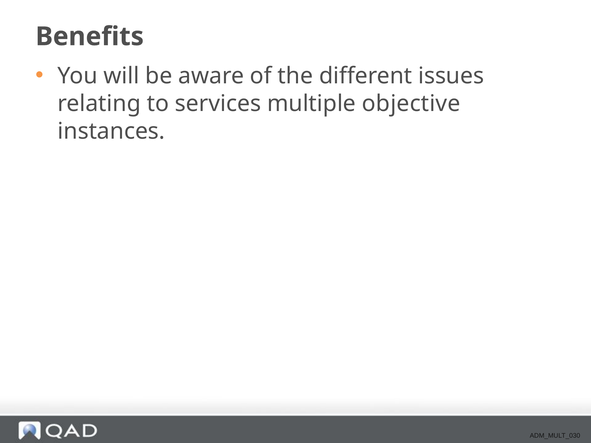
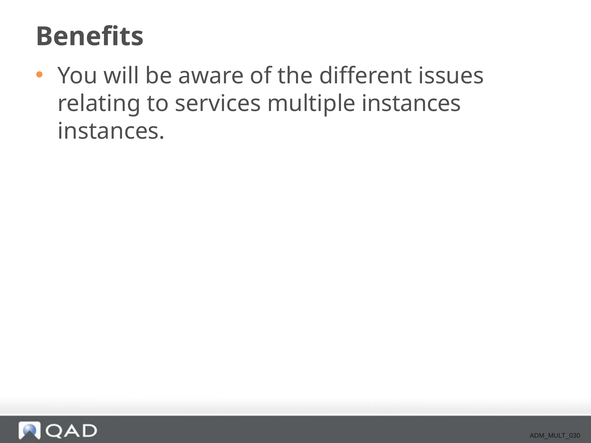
multiple objective: objective -> instances (411, 104)
